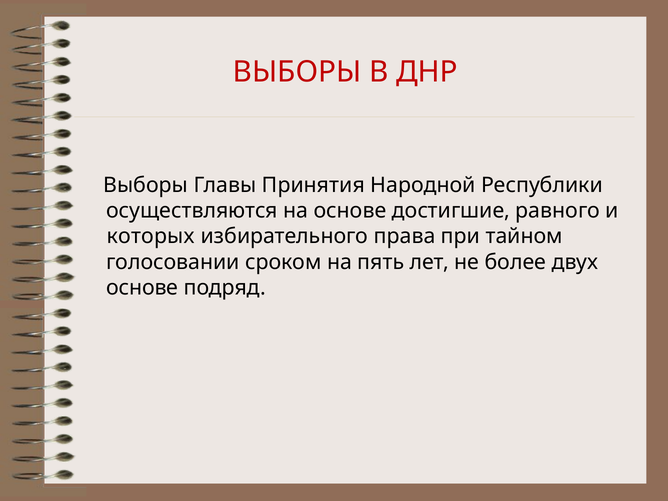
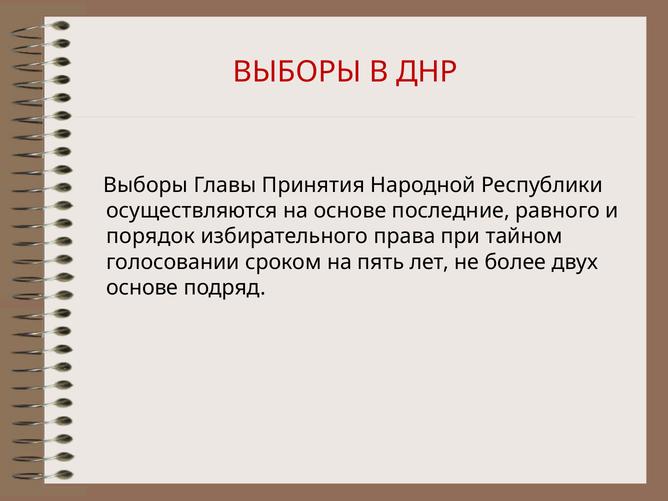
достигшие: достигшие -> последние (451, 211)
которых: которых -> порядок (151, 236)
